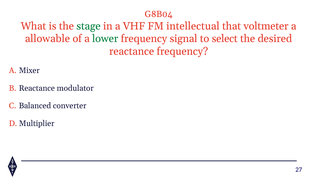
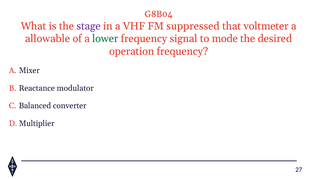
stage colour: green -> purple (89, 26)
intellectual: intellectual -> suppressed (193, 26)
select: select -> mode (225, 39)
reactance: reactance -> operation (132, 51)
